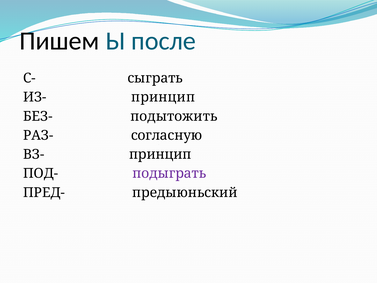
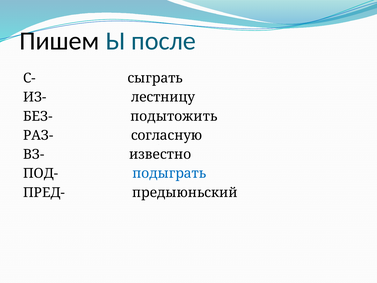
ИЗ- принцип: принцип -> лестницу (163, 97)
ВЗ- принцип: принцип -> известно (160, 154)
подыграть colour: purple -> blue (169, 173)
